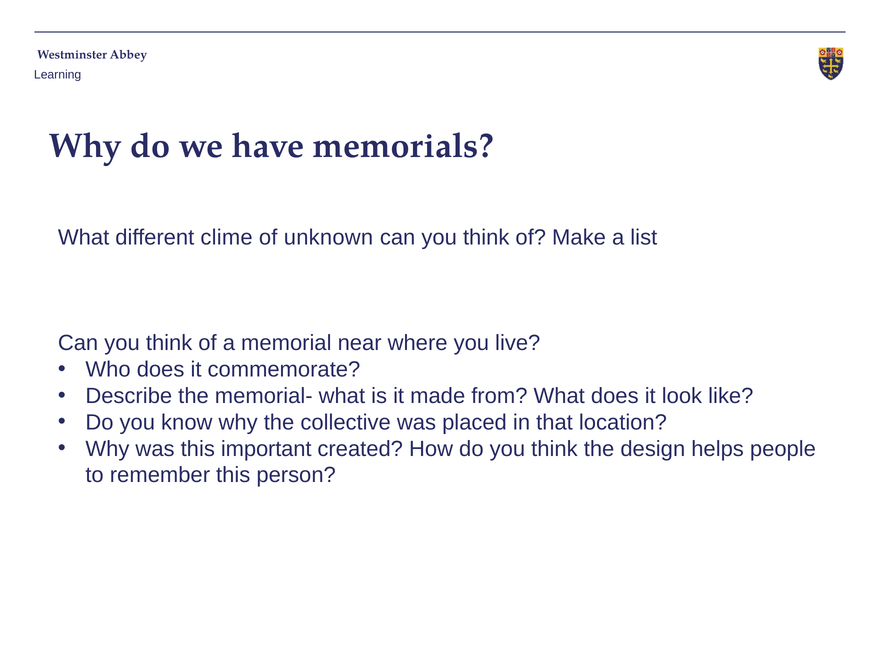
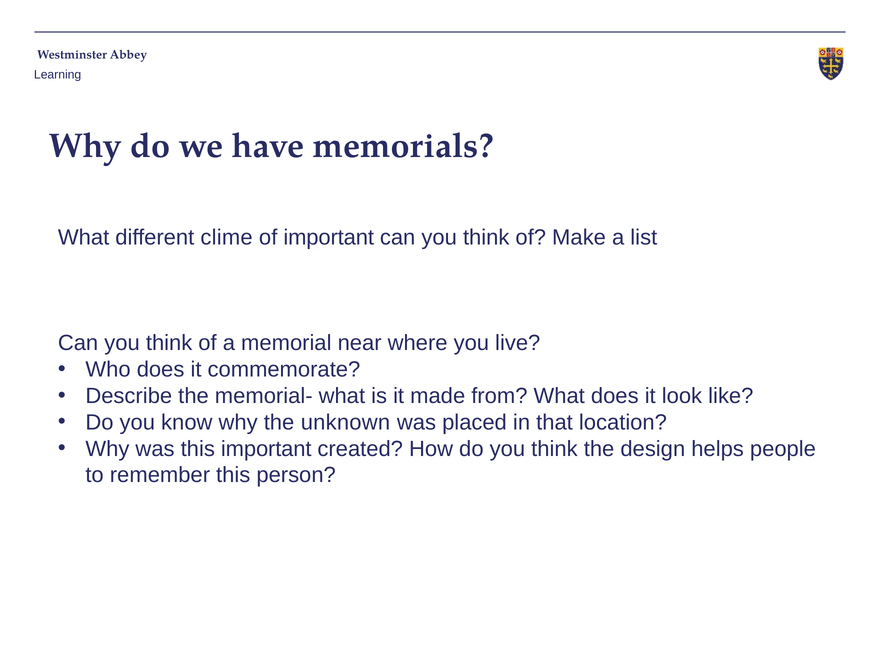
of unknown: unknown -> important (329, 238)
collective: collective -> unknown (345, 422)
